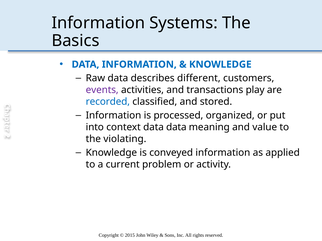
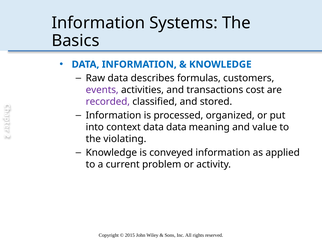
different: different -> formulas (199, 78)
play: play -> cost (255, 90)
recorded colour: blue -> purple (108, 102)
